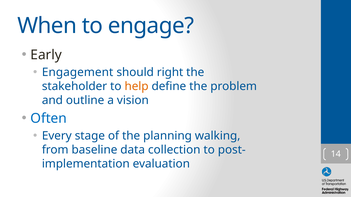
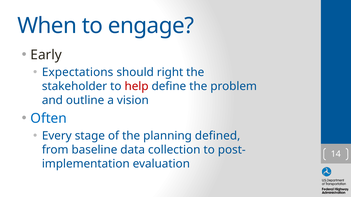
Engagement: Engagement -> Expectations (78, 73)
help colour: orange -> red (137, 87)
walking: walking -> defined (218, 136)
